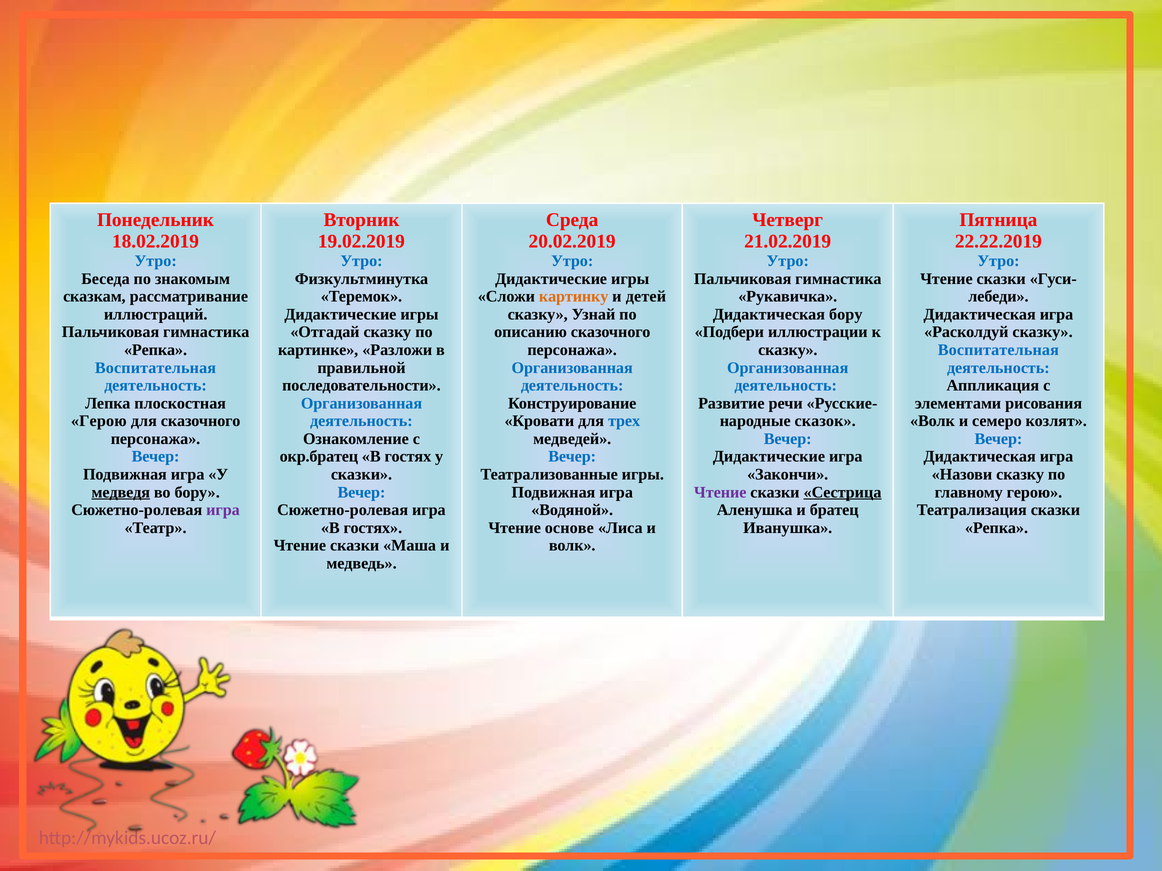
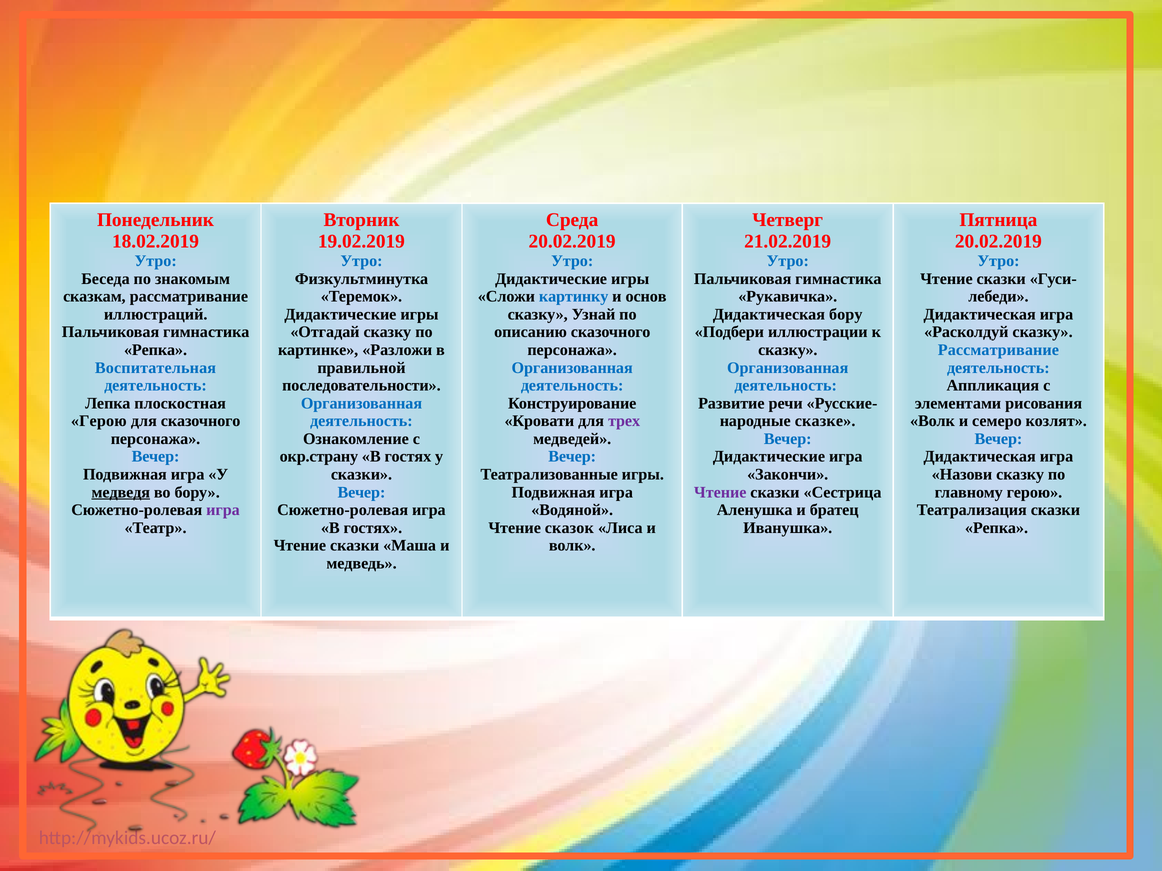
22.22.2019: 22.22.2019 -> 20.02.2019 (998, 242)
картинку colour: orange -> blue (574, 297)
детей: детей -> основ (646, 297)
Воспитательная: Воспитательная -> Рассматривание (998, 350)
трех colour: blue -> purple (624, 421)
сказок: сказок -> сказке (825, 421)
окр.братец: окр.братец -> окр.страну (319, 457)
Сестрица underline: present -> none (843, 493)
основе: основе -> сказок (569, 528)
